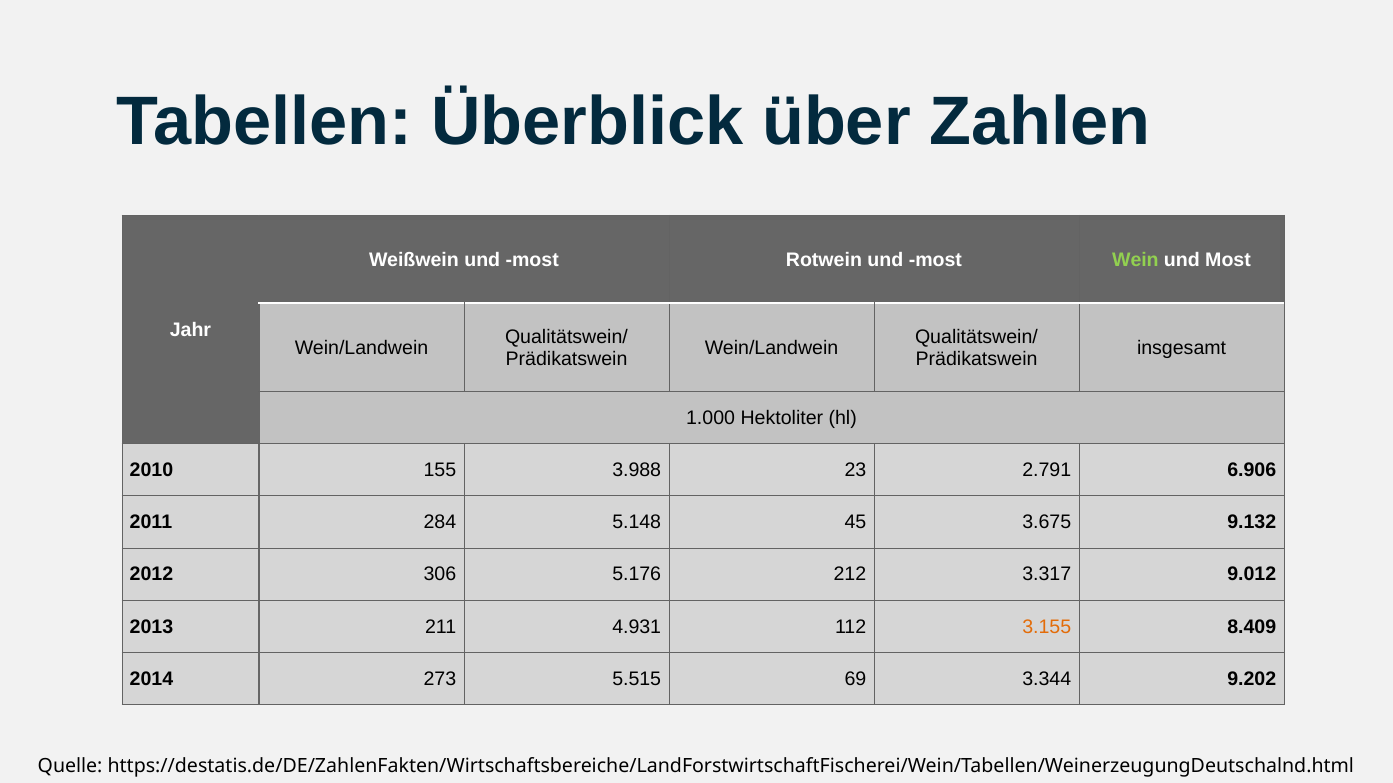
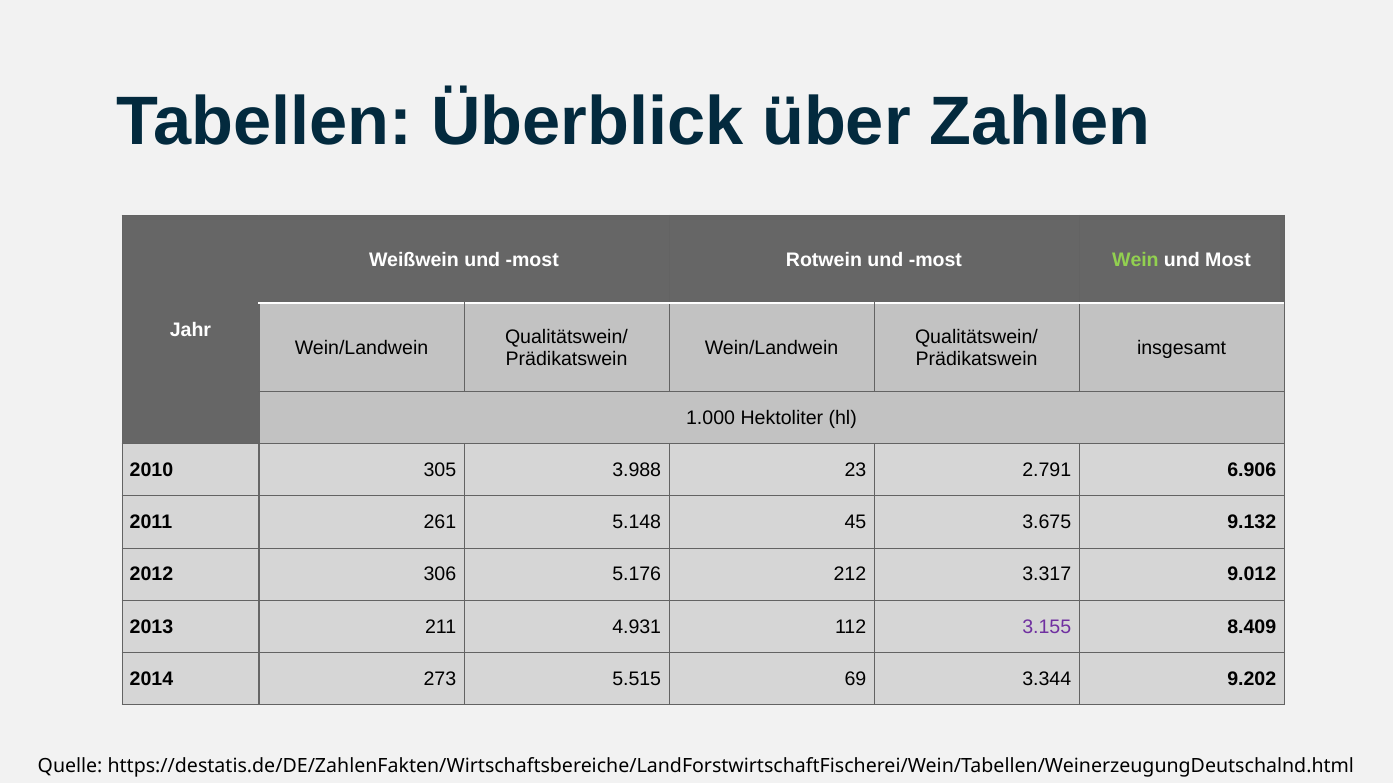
155: 155 -> 305 (440, 470)
284: 284 -> 261 (440, 523)
3.155 colour: orange -> purple (1047, 627)
